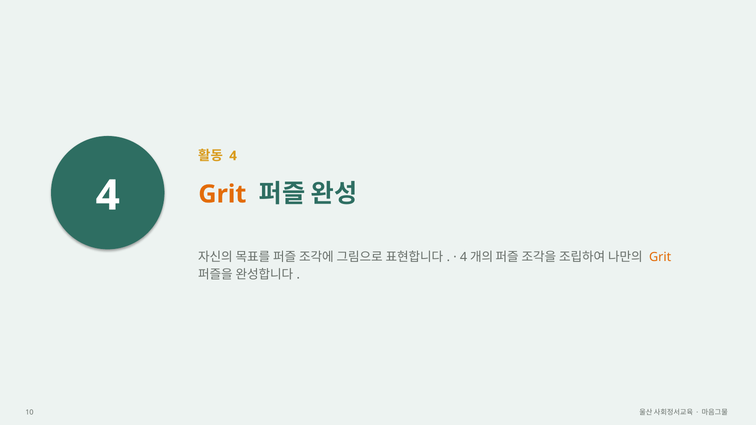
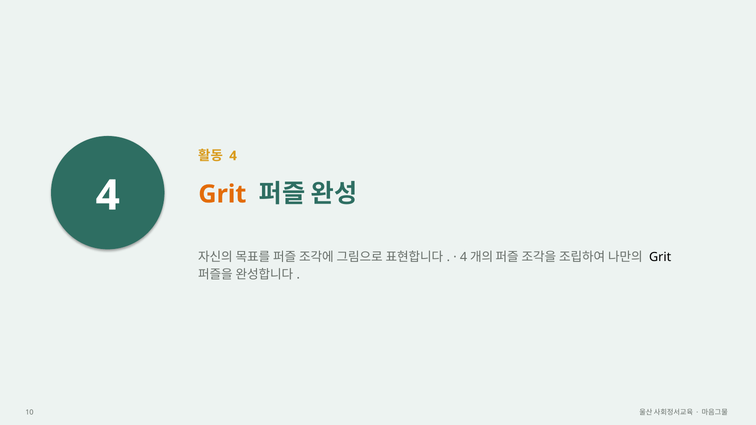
Grit colour: orange -> black (660, 257)
